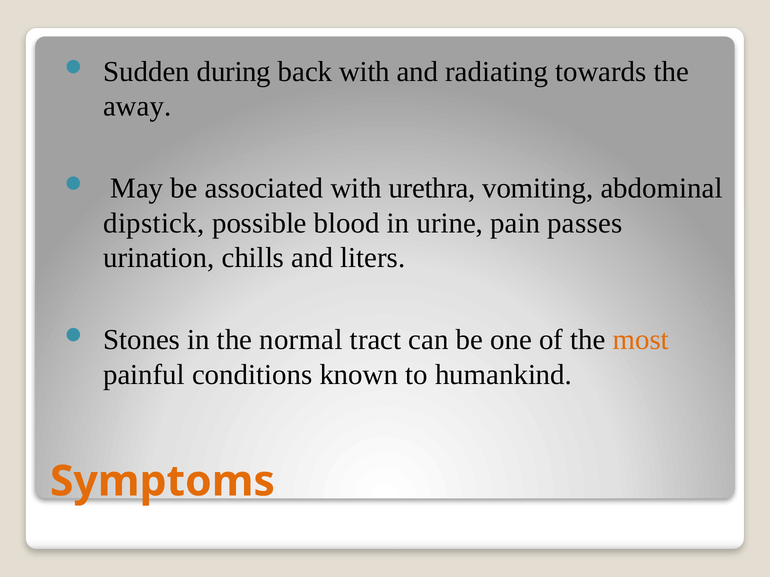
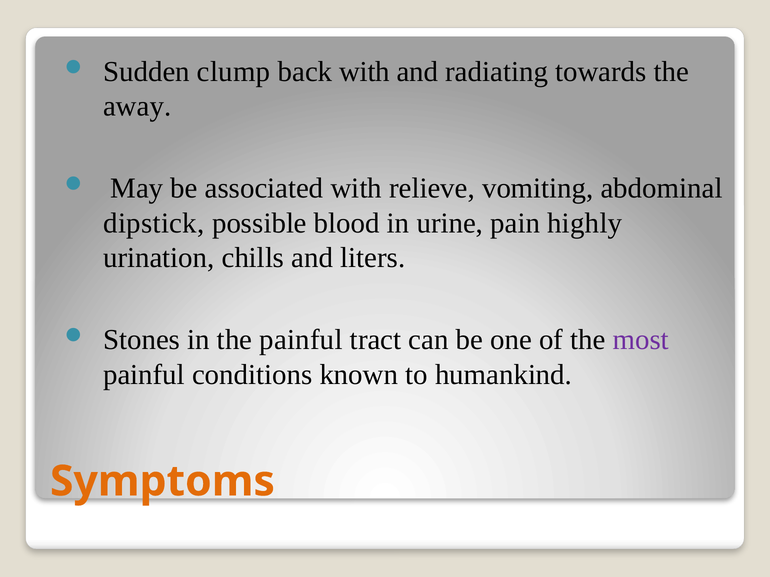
during: during -> clump (234, 72)
urethra: urethra -> relieve (432, 189)
passes: passes -> highly (585, 223)
the normal: normal -> painful (301, 340)
most colour: orange -> purple (641, 340)
